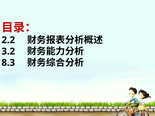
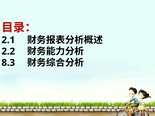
2.2: 2.2 -> 2.1 (8, 40)
3.2: 3.2 -> 2.2 (8, 51)
